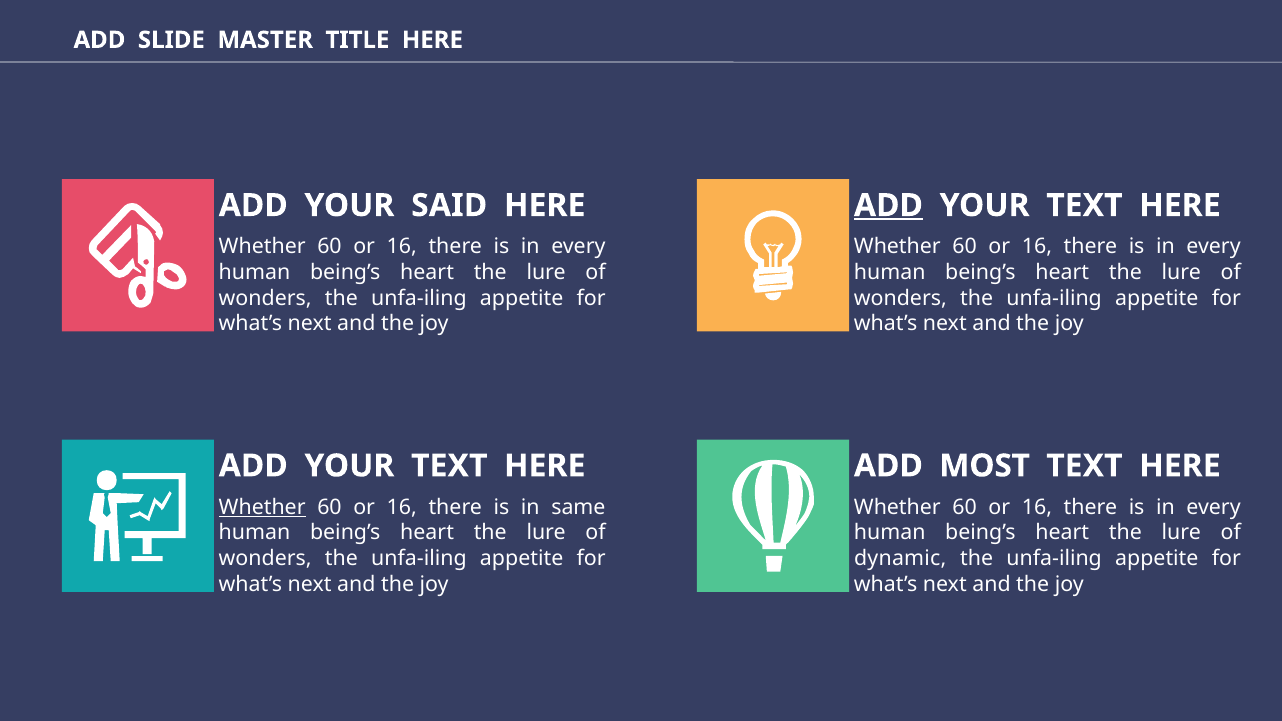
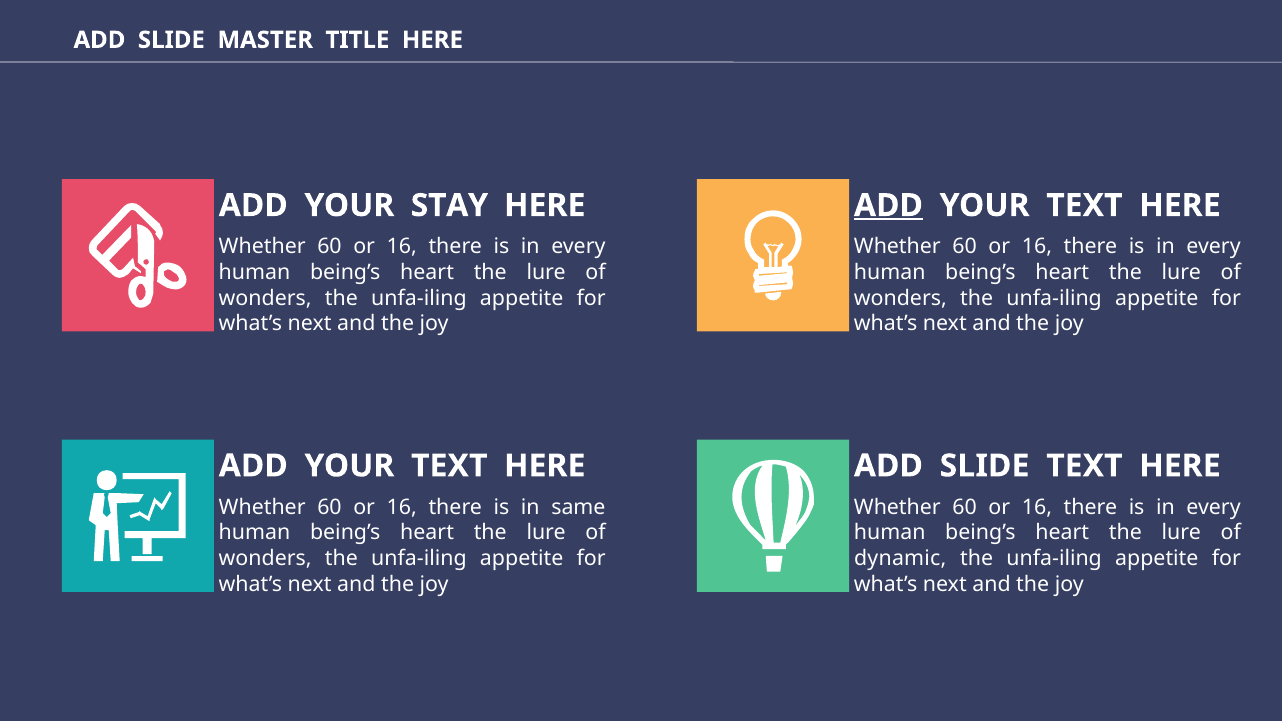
SAID: SAID -> STAY (449, 206)
MOST: MOST -> SLIDE (985, 466)
Whether underline: present -> none (262, 507)
